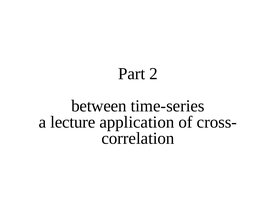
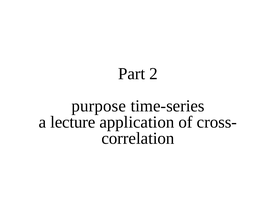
between: between -> purpose (99, 106)
